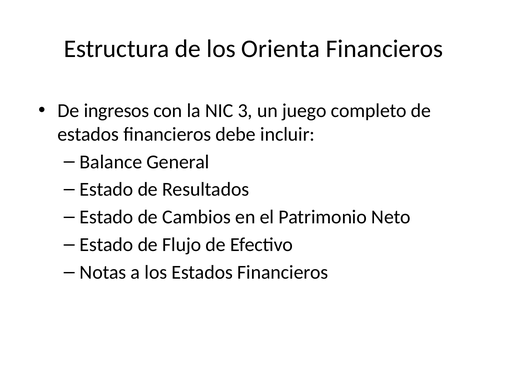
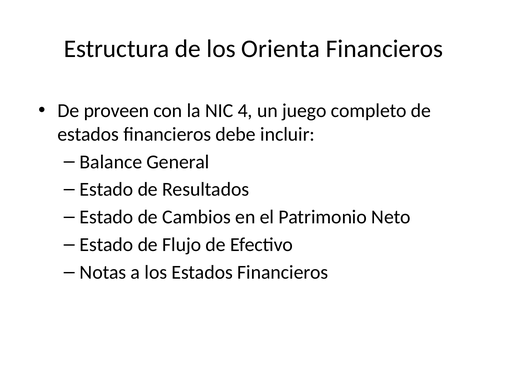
ingresos: ingresos -> proveen (116, 111)
3: 3 -> 4 (245, 111)
